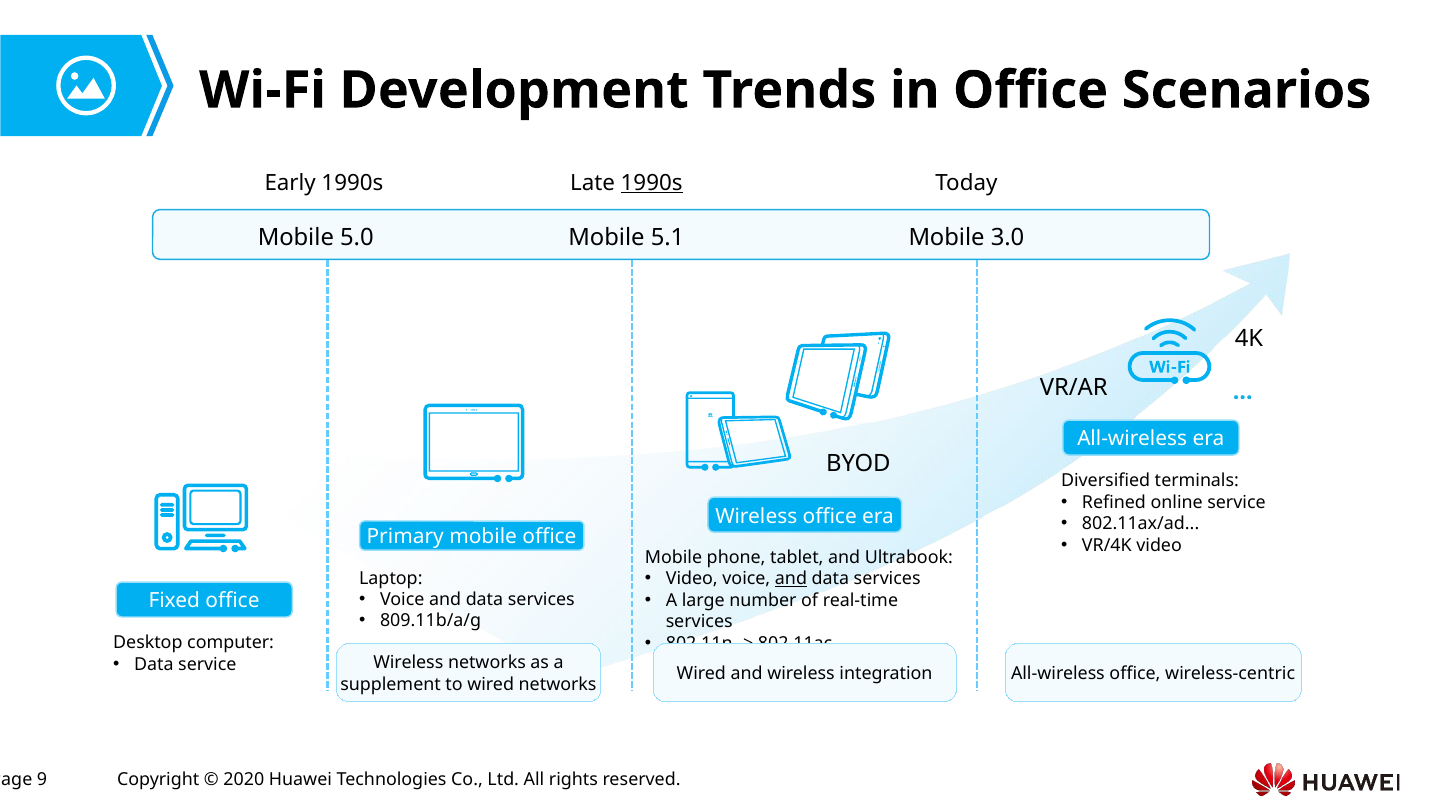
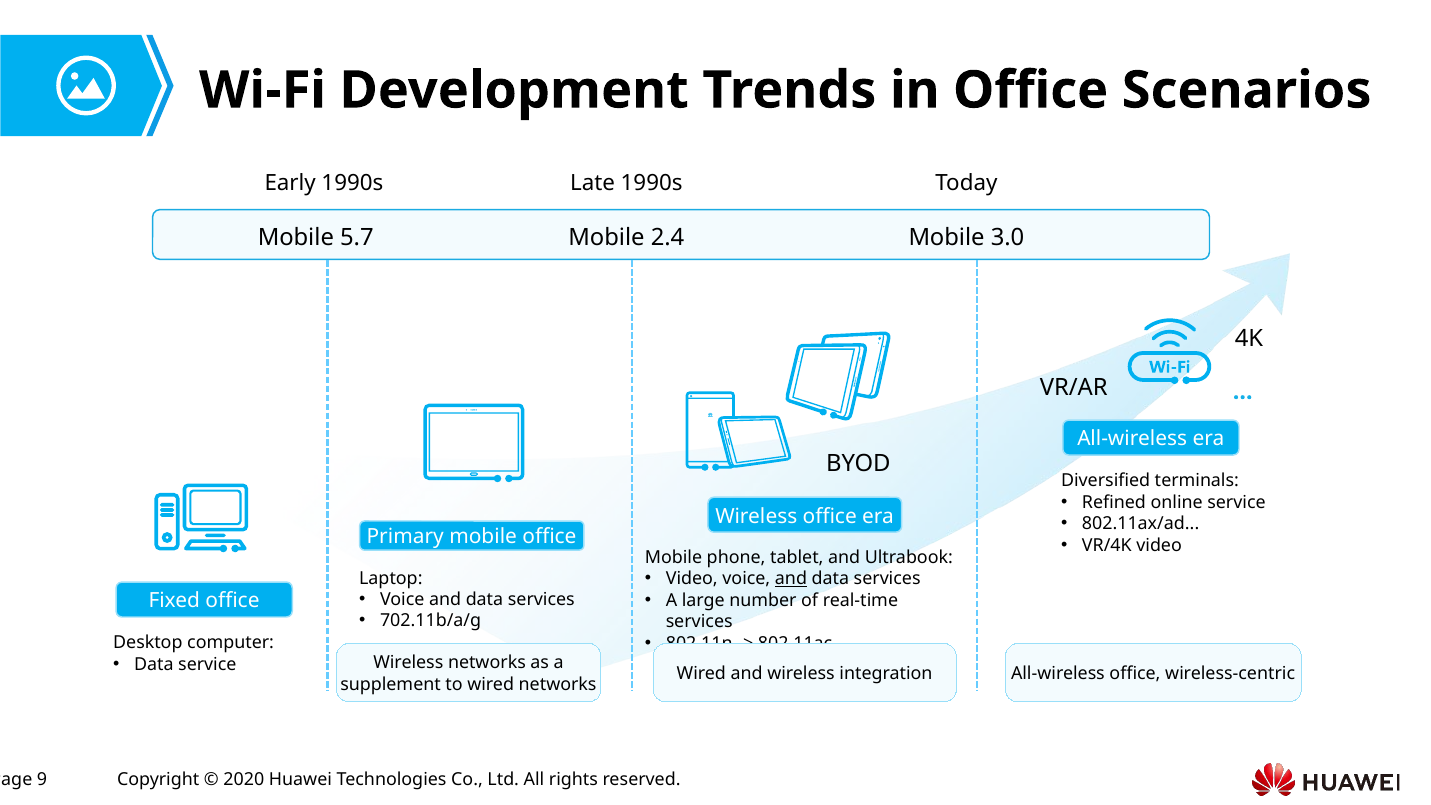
1990s underline: present -> none (652, 183)
5.0: 5.0 -> 5.7 (357, 238)
5.1: 5.1 -> 2.4 (668, 238)
809.11b/a/g: 809.11b/a/g -> 702.11b/a/g (431, 621)
